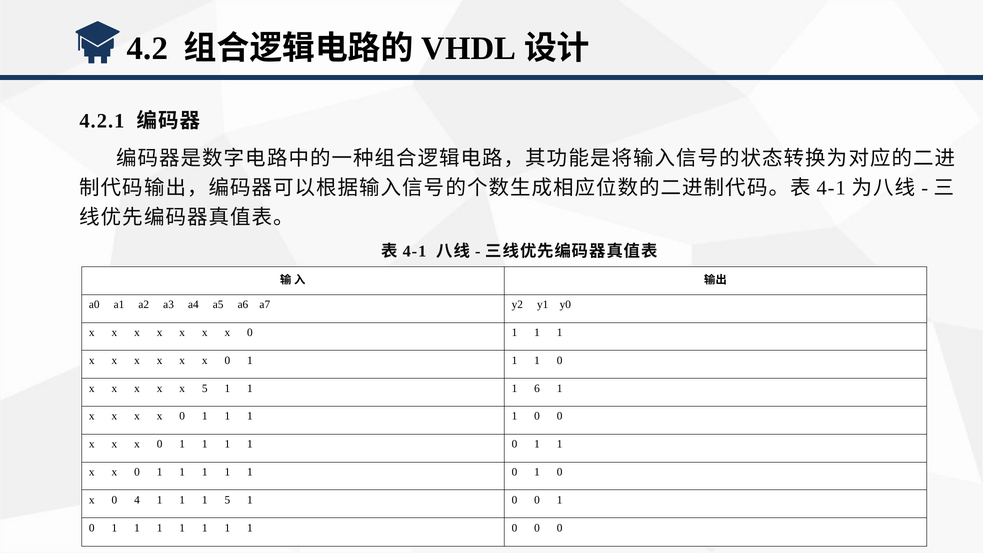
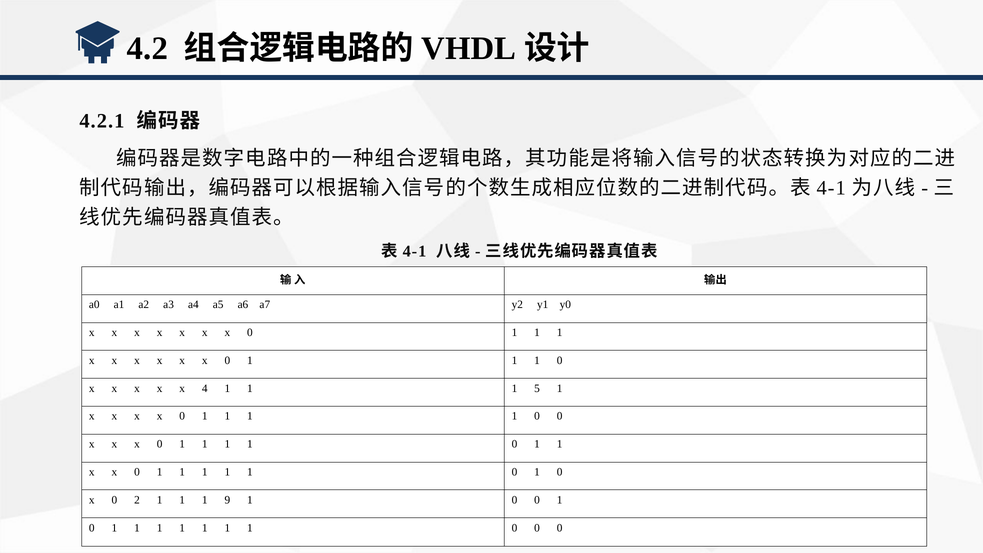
x 5: 5 -> 4 (205, 388)
6: 6 -> 5 (537, 388)
4: 4 -> 2 (137, 500)
1 5: 5 -> 9 (227, 500)
